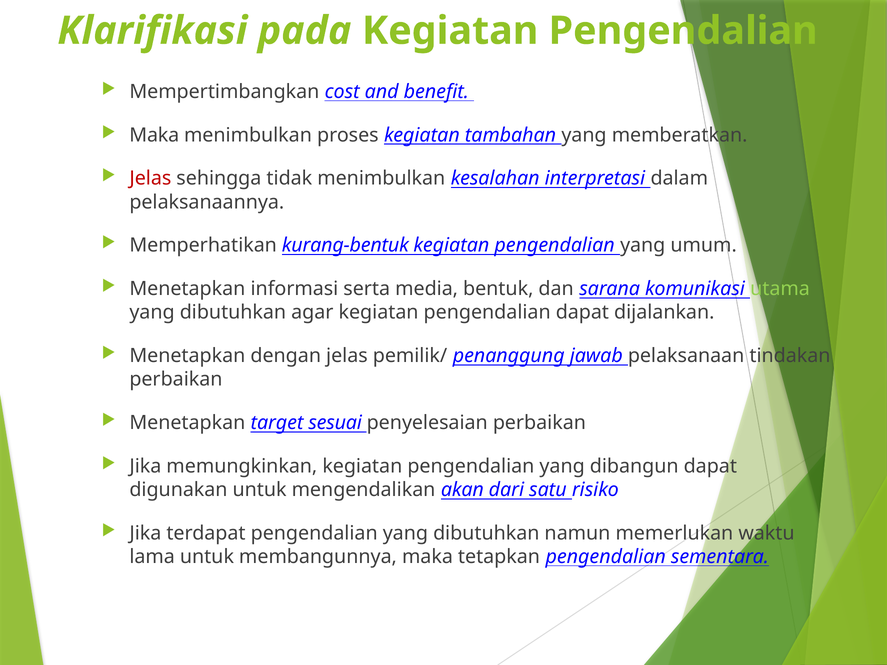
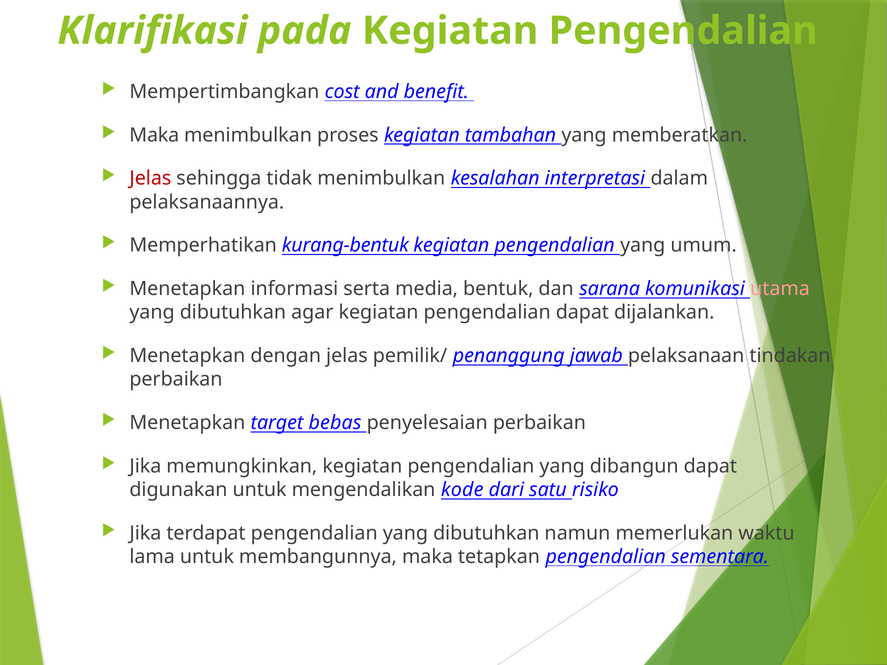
utama colour: light green -> pink (780, 289)
sesuai: sesuai -> bebas (335, 423)
akan: akan -> kode (462, 490)
